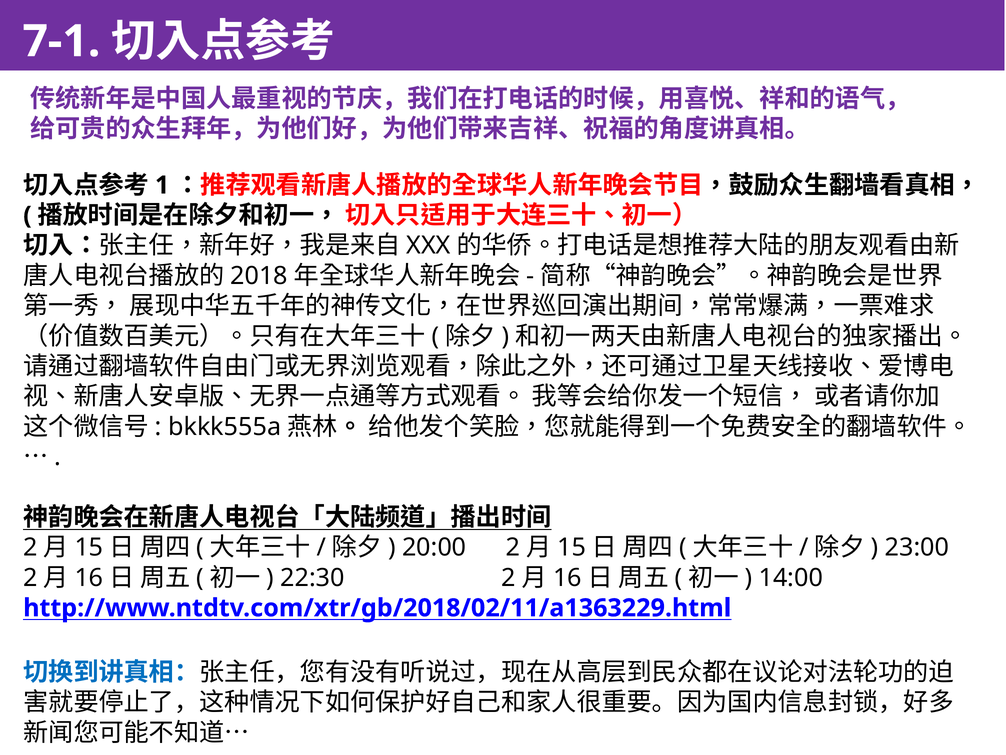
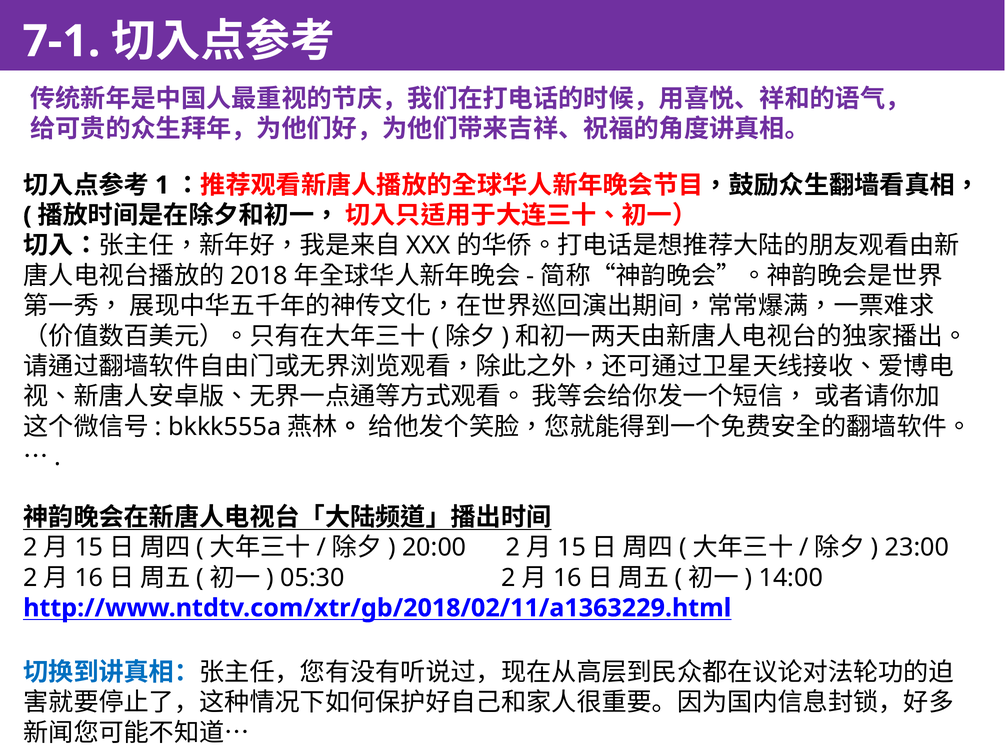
22:30: 22:30 -> 05:30 (312, 577)
